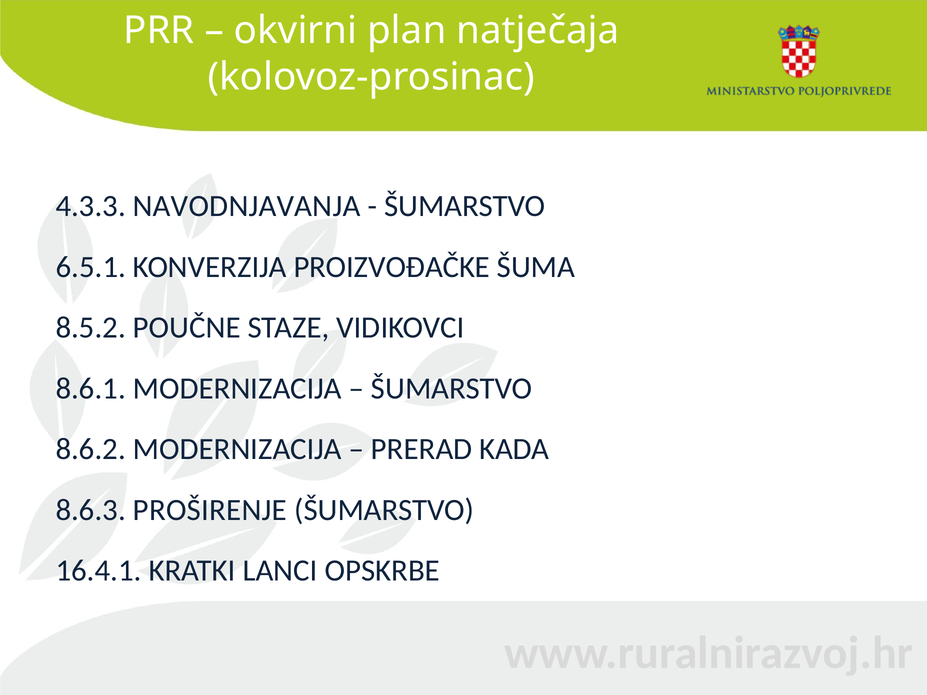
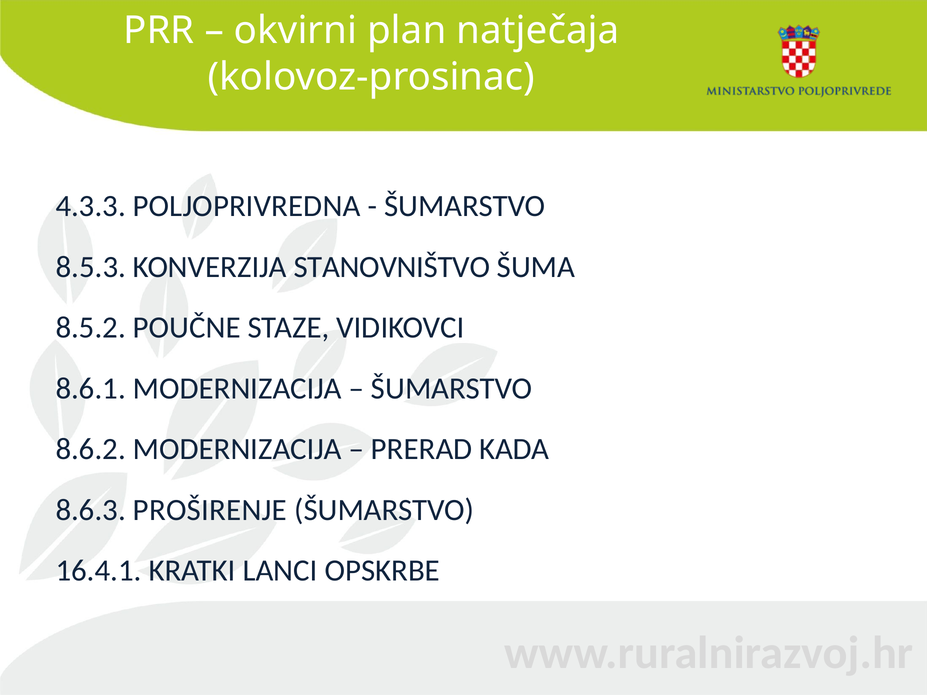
NAVODNJAVANJA: NAVODNJAVANJA -> POLJOPRIVREDNA (247, 206)
6.5.1: 6.5.1 -> 8.5.3 (91, 267)
PROIZVOĐAČKE: PROIZVOĐAČKE -> STANOVNIŠTVO (392, 267)
